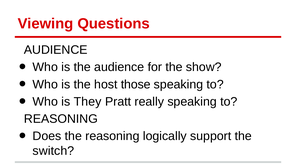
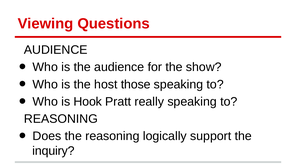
They: They -> Hook (88, 102)
switch: switch -> inquiry (54, 151)
